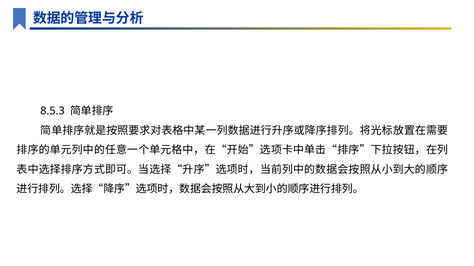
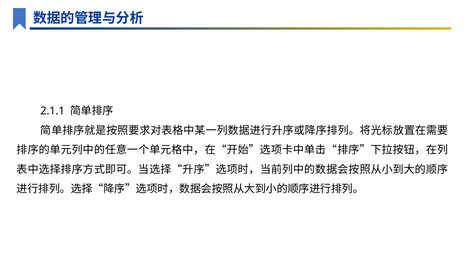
8.5.3: 8.5.3 -> 2.1.1 (53, 111)
